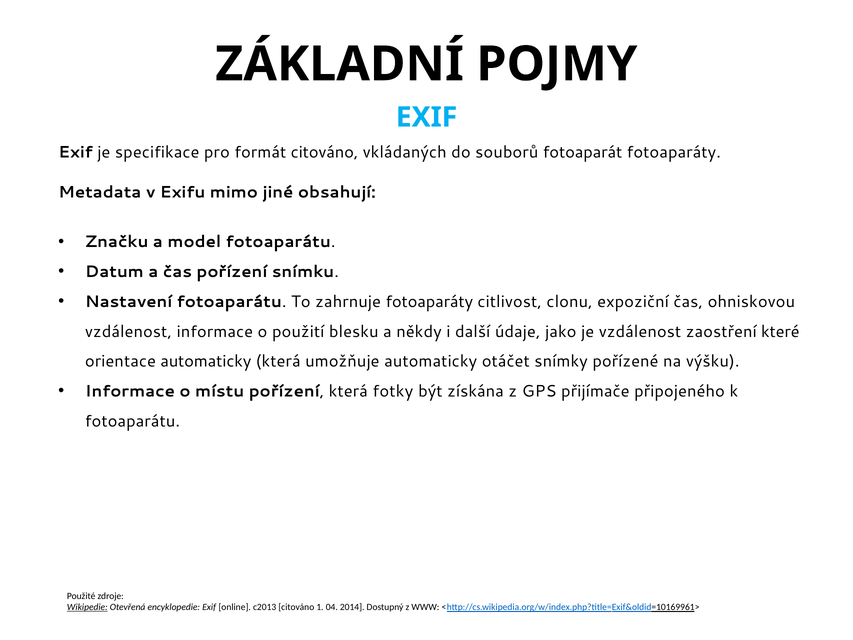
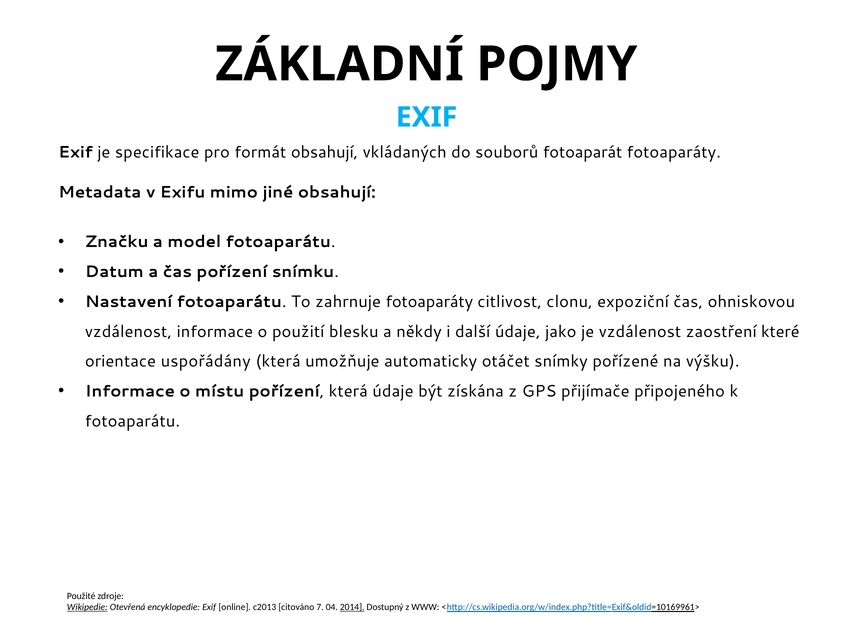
formát citováno: citováno -> obsahují (325, 152)
orientace automaticky: automaticky -> uspořádány (206, 361)
která fotky: fotky -> údaje (393, 391)
1: 1 -> 7 (320, 607)
2014 underline: none -> present (352, 607)
